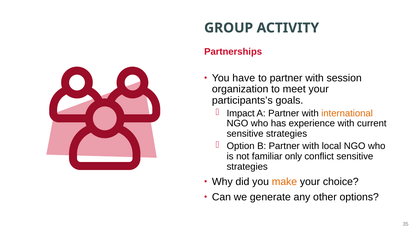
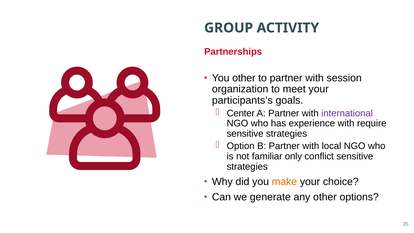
You have: have -> other (244, 78)
Impact: Impact -> Center (241, 113)
international colour: orange -> purple (347, 113)
current: current -> require (372, 123)
